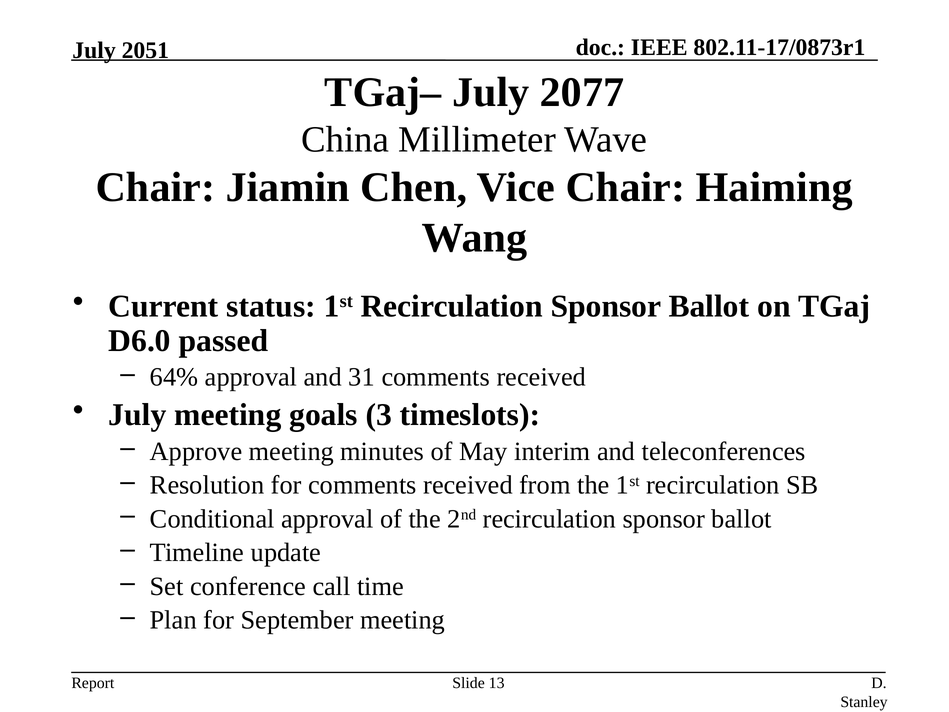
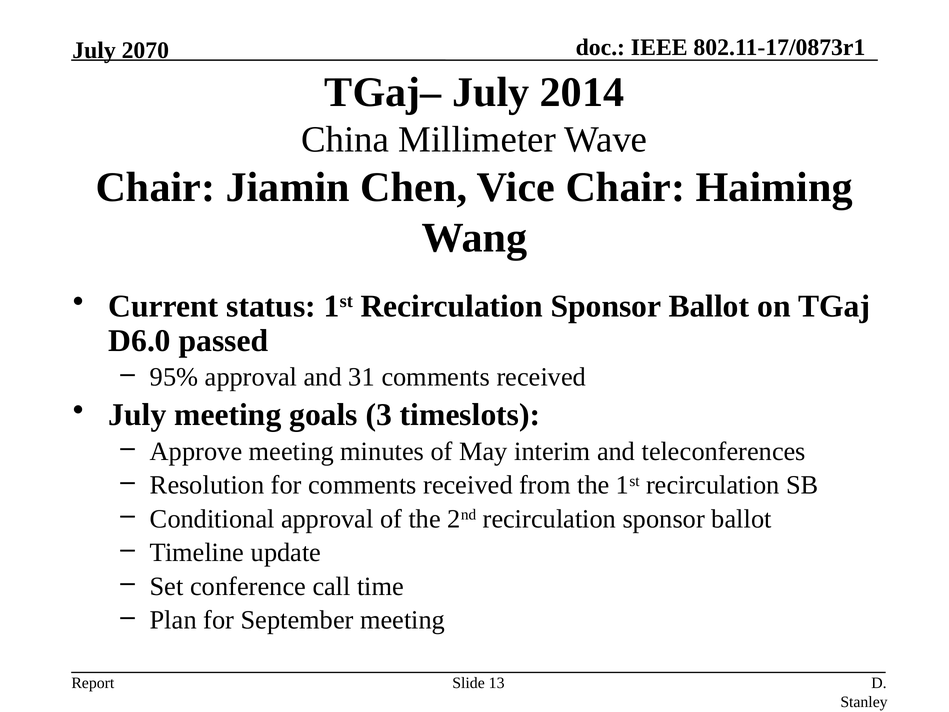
2051: 2051 -> 2070 (145, 51)
2077: 2077 -> 2014 (582, 92)
64%: 64% -> 95% (174, 377)
